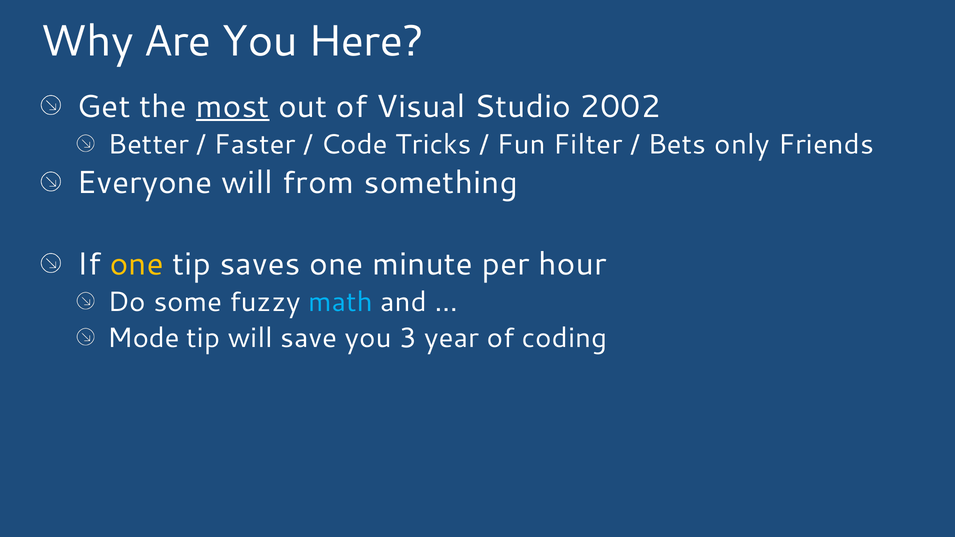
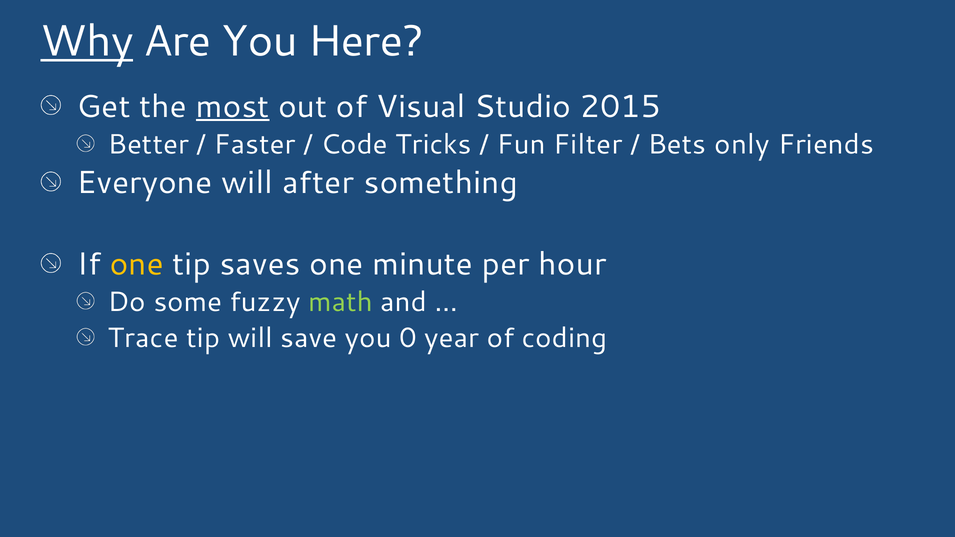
Why underline: none -> present (87, 41)
2002: 2002 -> 2015 (620, 107)
from: from -> after (318, 183)
math colour: light blue -> light green (341, 302)
Mode: Mode -> Trace (143, 338)
3: 3 -> 0 (408, 338)
